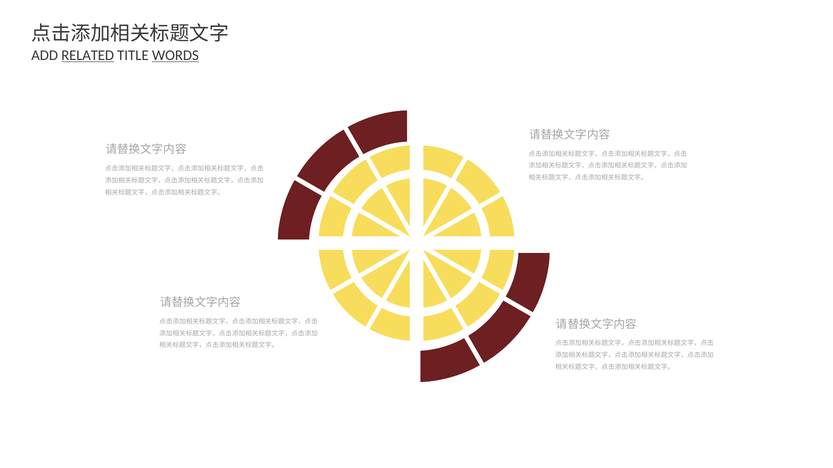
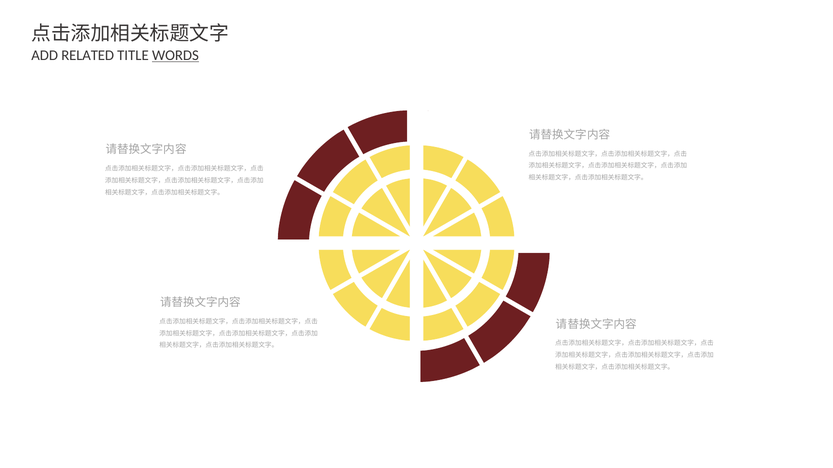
RELATED underline: present -> none (88, 55)
